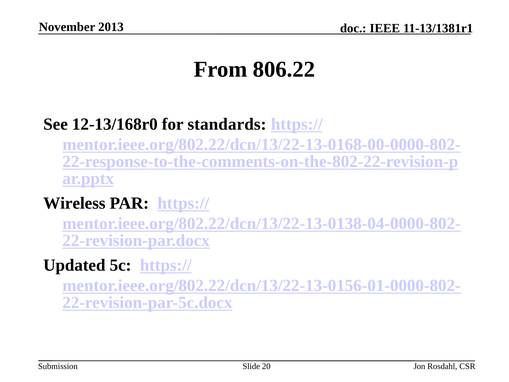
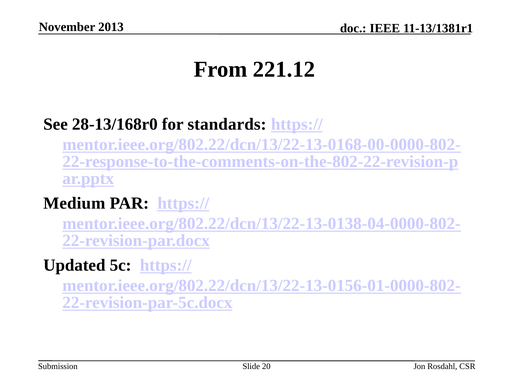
806.22: 806.22 -> 221.12 (284, 69)
12-13/168r0: 12-13/168r0 -> 28-13/168r0 (115, 124)
Wireless: Wireless -> Medium (74, 203)
